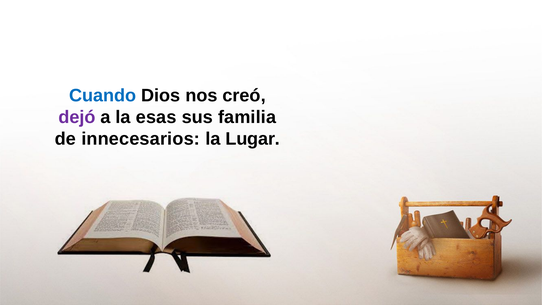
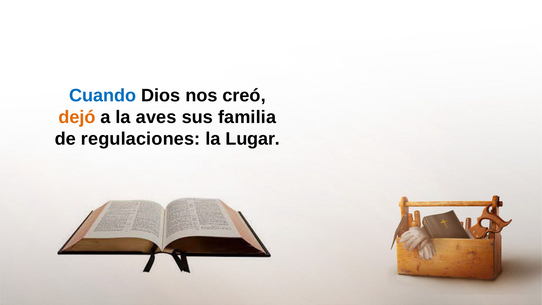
dejó colour: purple -> orange (77, 117)
esas: esas -> aves (156, 117)
innecesarios: innecesarios -> regulaciones (141, 139)
